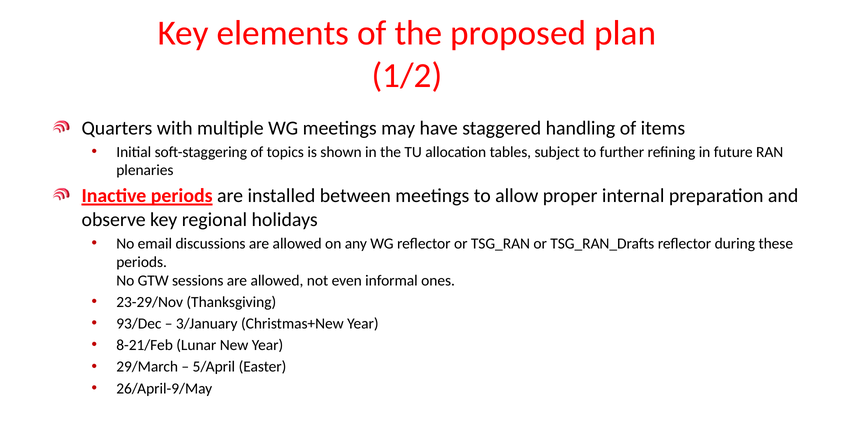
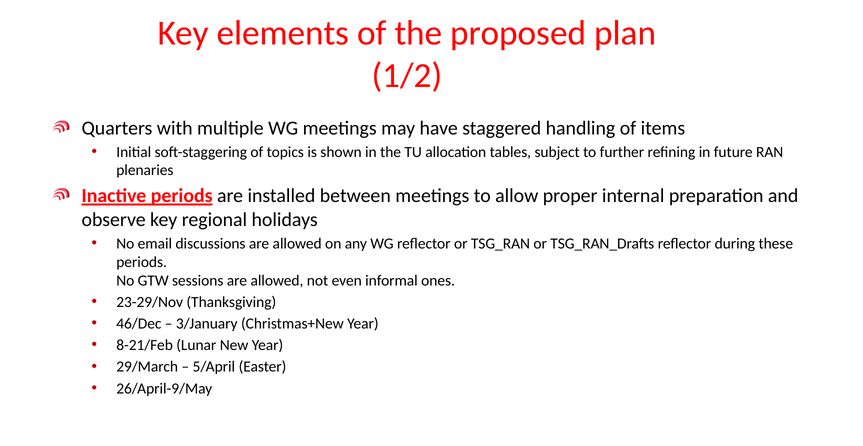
93/Dec: 93/Dec -> 46/Dec (139, 324)
